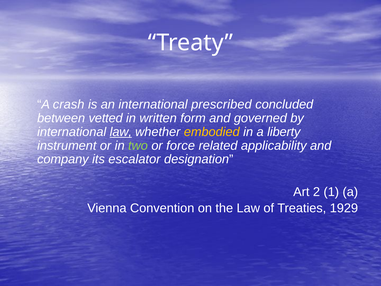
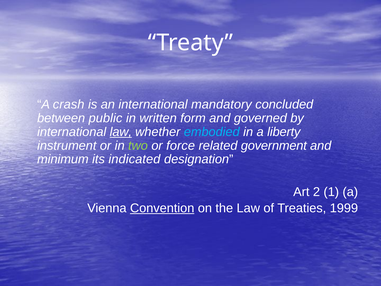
prescribed: prescribed -> mandatory (221, 104)
vetted: vetted -> public (106, 118)
embodied colour: yellow -> light blue (212, 132)
applicability: applicability -> government (274, 145)
company: company -> minimum (63, 159)
escalator: escalator -> indicated (134, 159)
Convention underline: none -> present (162, 208)
1929: 1929 -> 1999 (344, 208)
